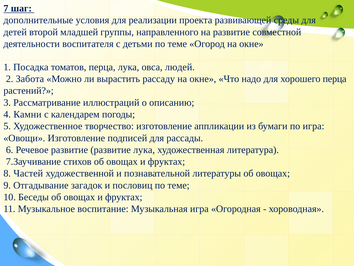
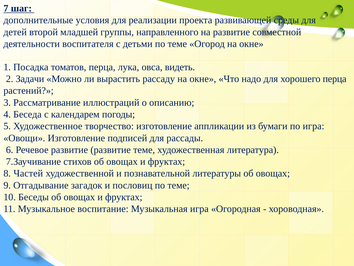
людей: людей -> видеть (180, 67)
Забота: Забота -> Задачи (30, 79)
Камни: Камни -> Беседа (27, 114)
развитие лука: лука -> теме (144, 150)
